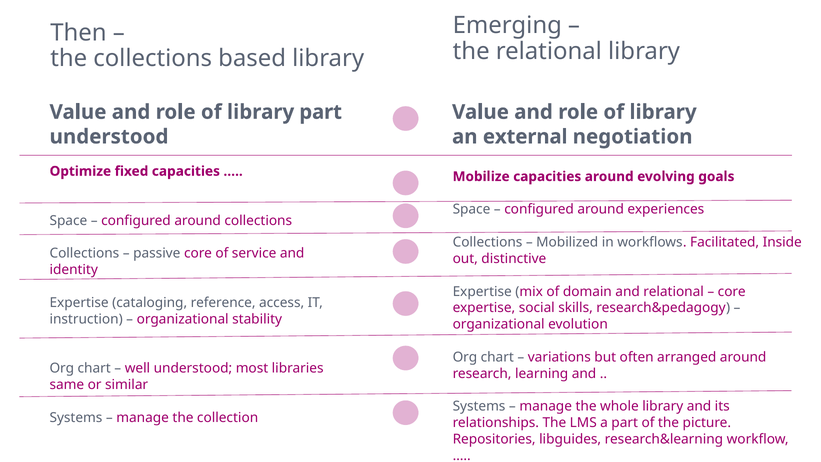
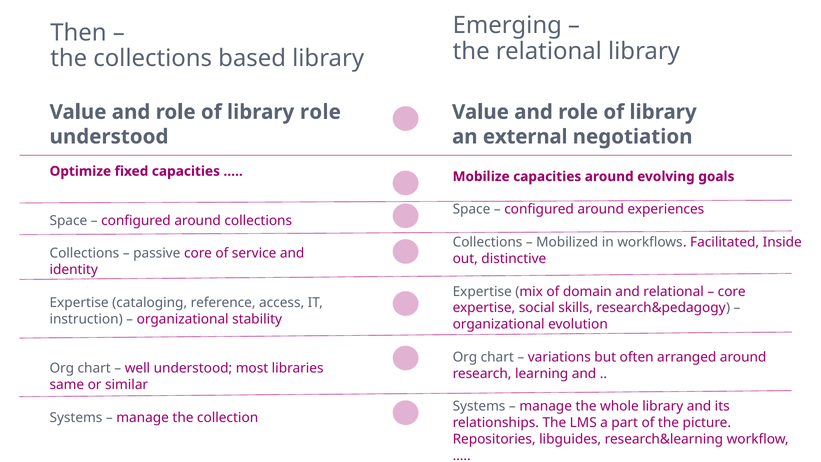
library part: part -> role (320, 112)
